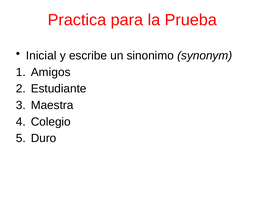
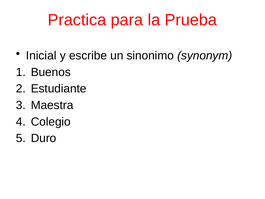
Amigos: Amigos -> Buenos (51, 72)
